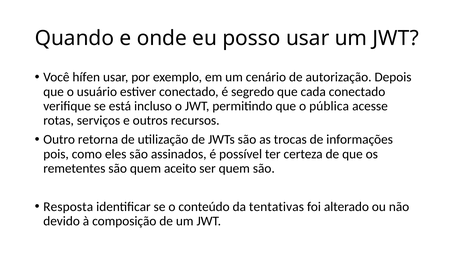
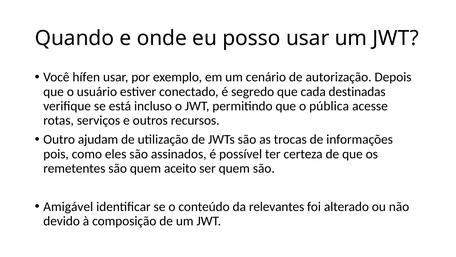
cada conectado: conectado -> destinadas (357, 91)
retorna: retorna -> ajudam (98, 139)
Resposta: Resposta -> Amigável (68, 206)
tentativas: tentativas -> relevantes (277, 206)
